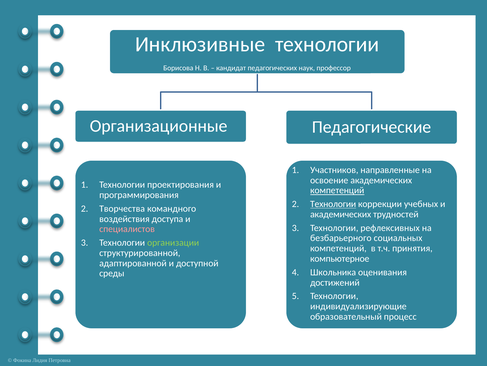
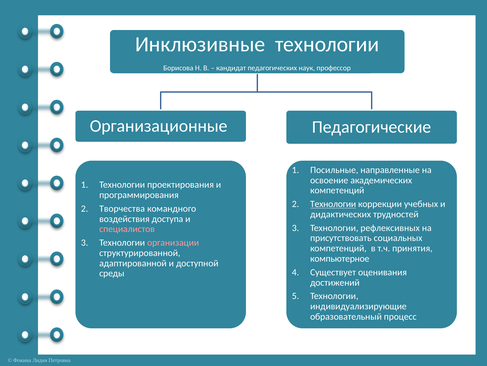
Участников: Участников -> Посильные (334, 170)
компетенций underline: present -> none (337, 190)
академических: академических -> дидактических (341, 214)
безбарьерного: безбарьерного -> присутствовать (341, 238)
организации colour: light green -> pink (173, 242)
Школьника: Школьника -> Существует (333, 272)
